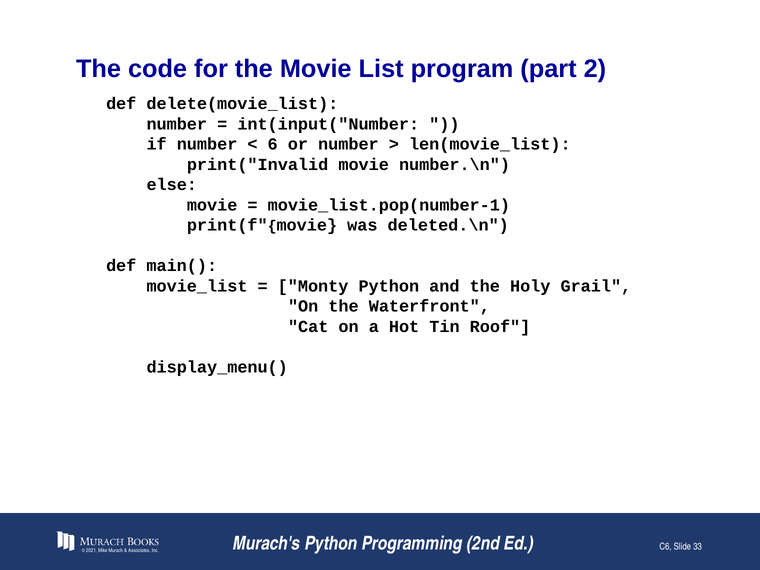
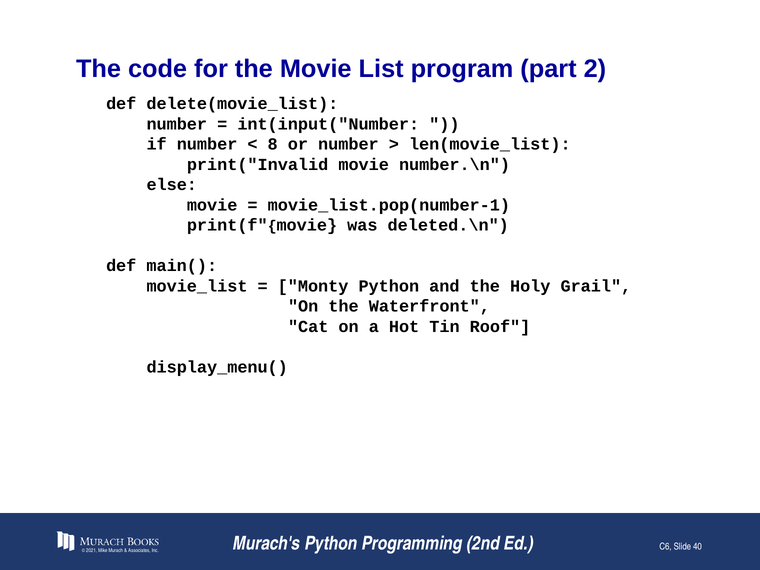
6: 6 -> 8 (273, 144)
33: 33 -> 40 (697, 547)
